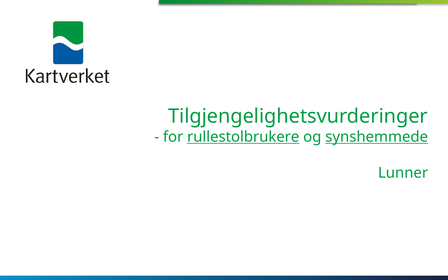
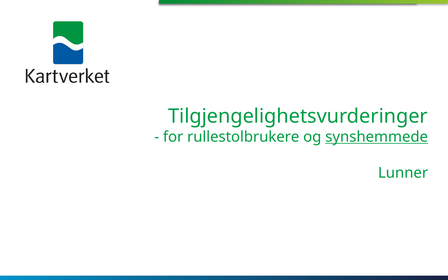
rullestolbrukere underline: present -> none (243, 137)
